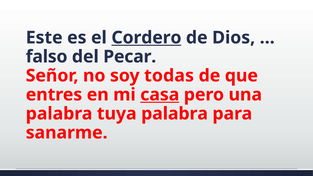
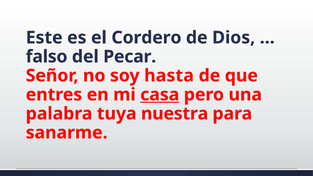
Cordero underline: present -> none (146, 38)
todas: todas -> hasta (169, 76)
tuya palabra: palabra -> nuestra (175, 114)
